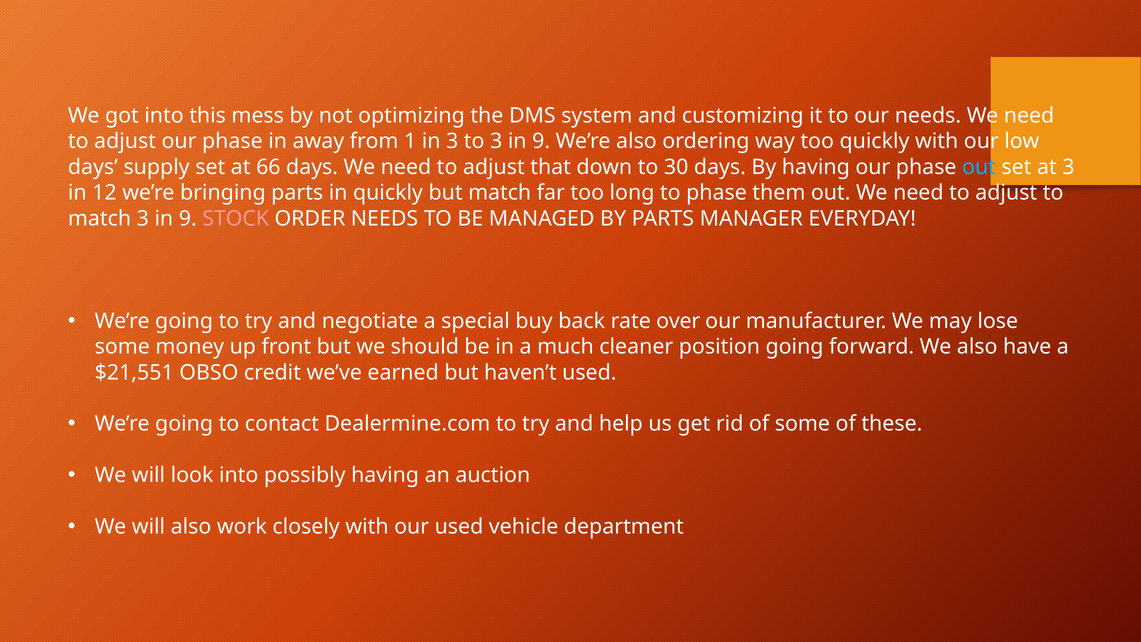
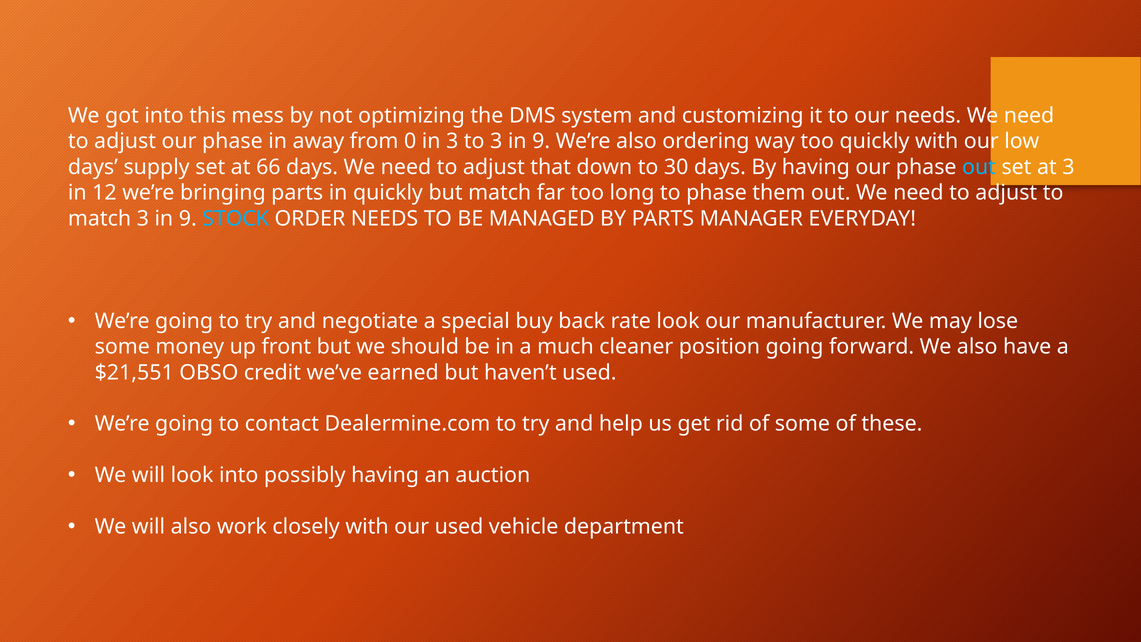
1: 1 -> 0 (410, 141)
STOCK colour: pink -> light blue (236, 218)
rate over: over -> look (678, 321)
